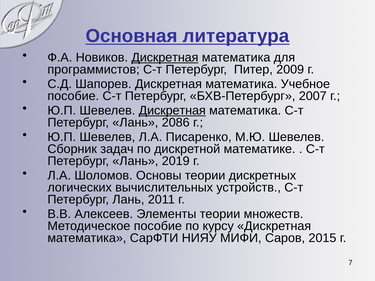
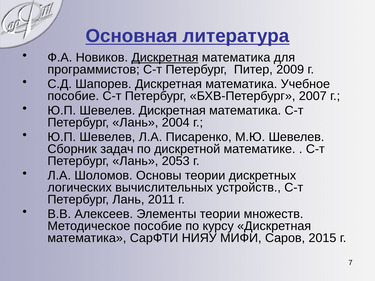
Дискретная underline: present -> none (172, 111)
2086: 2086 -> 2004 (176, 123)
2019: 2019 -> 2053 (176, 161)
